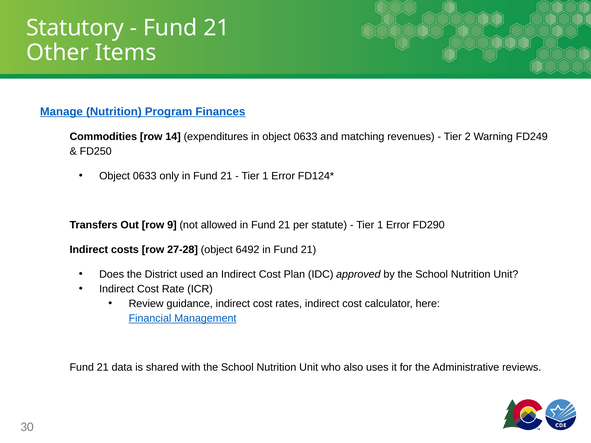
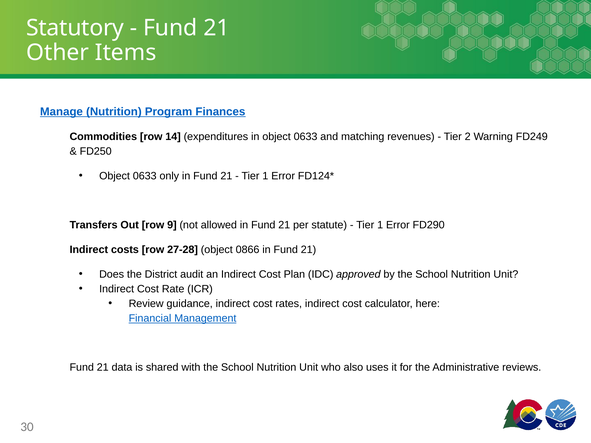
6492: 6492 -> 0866 (248, 250)
used: used -> audit (192, 274)
